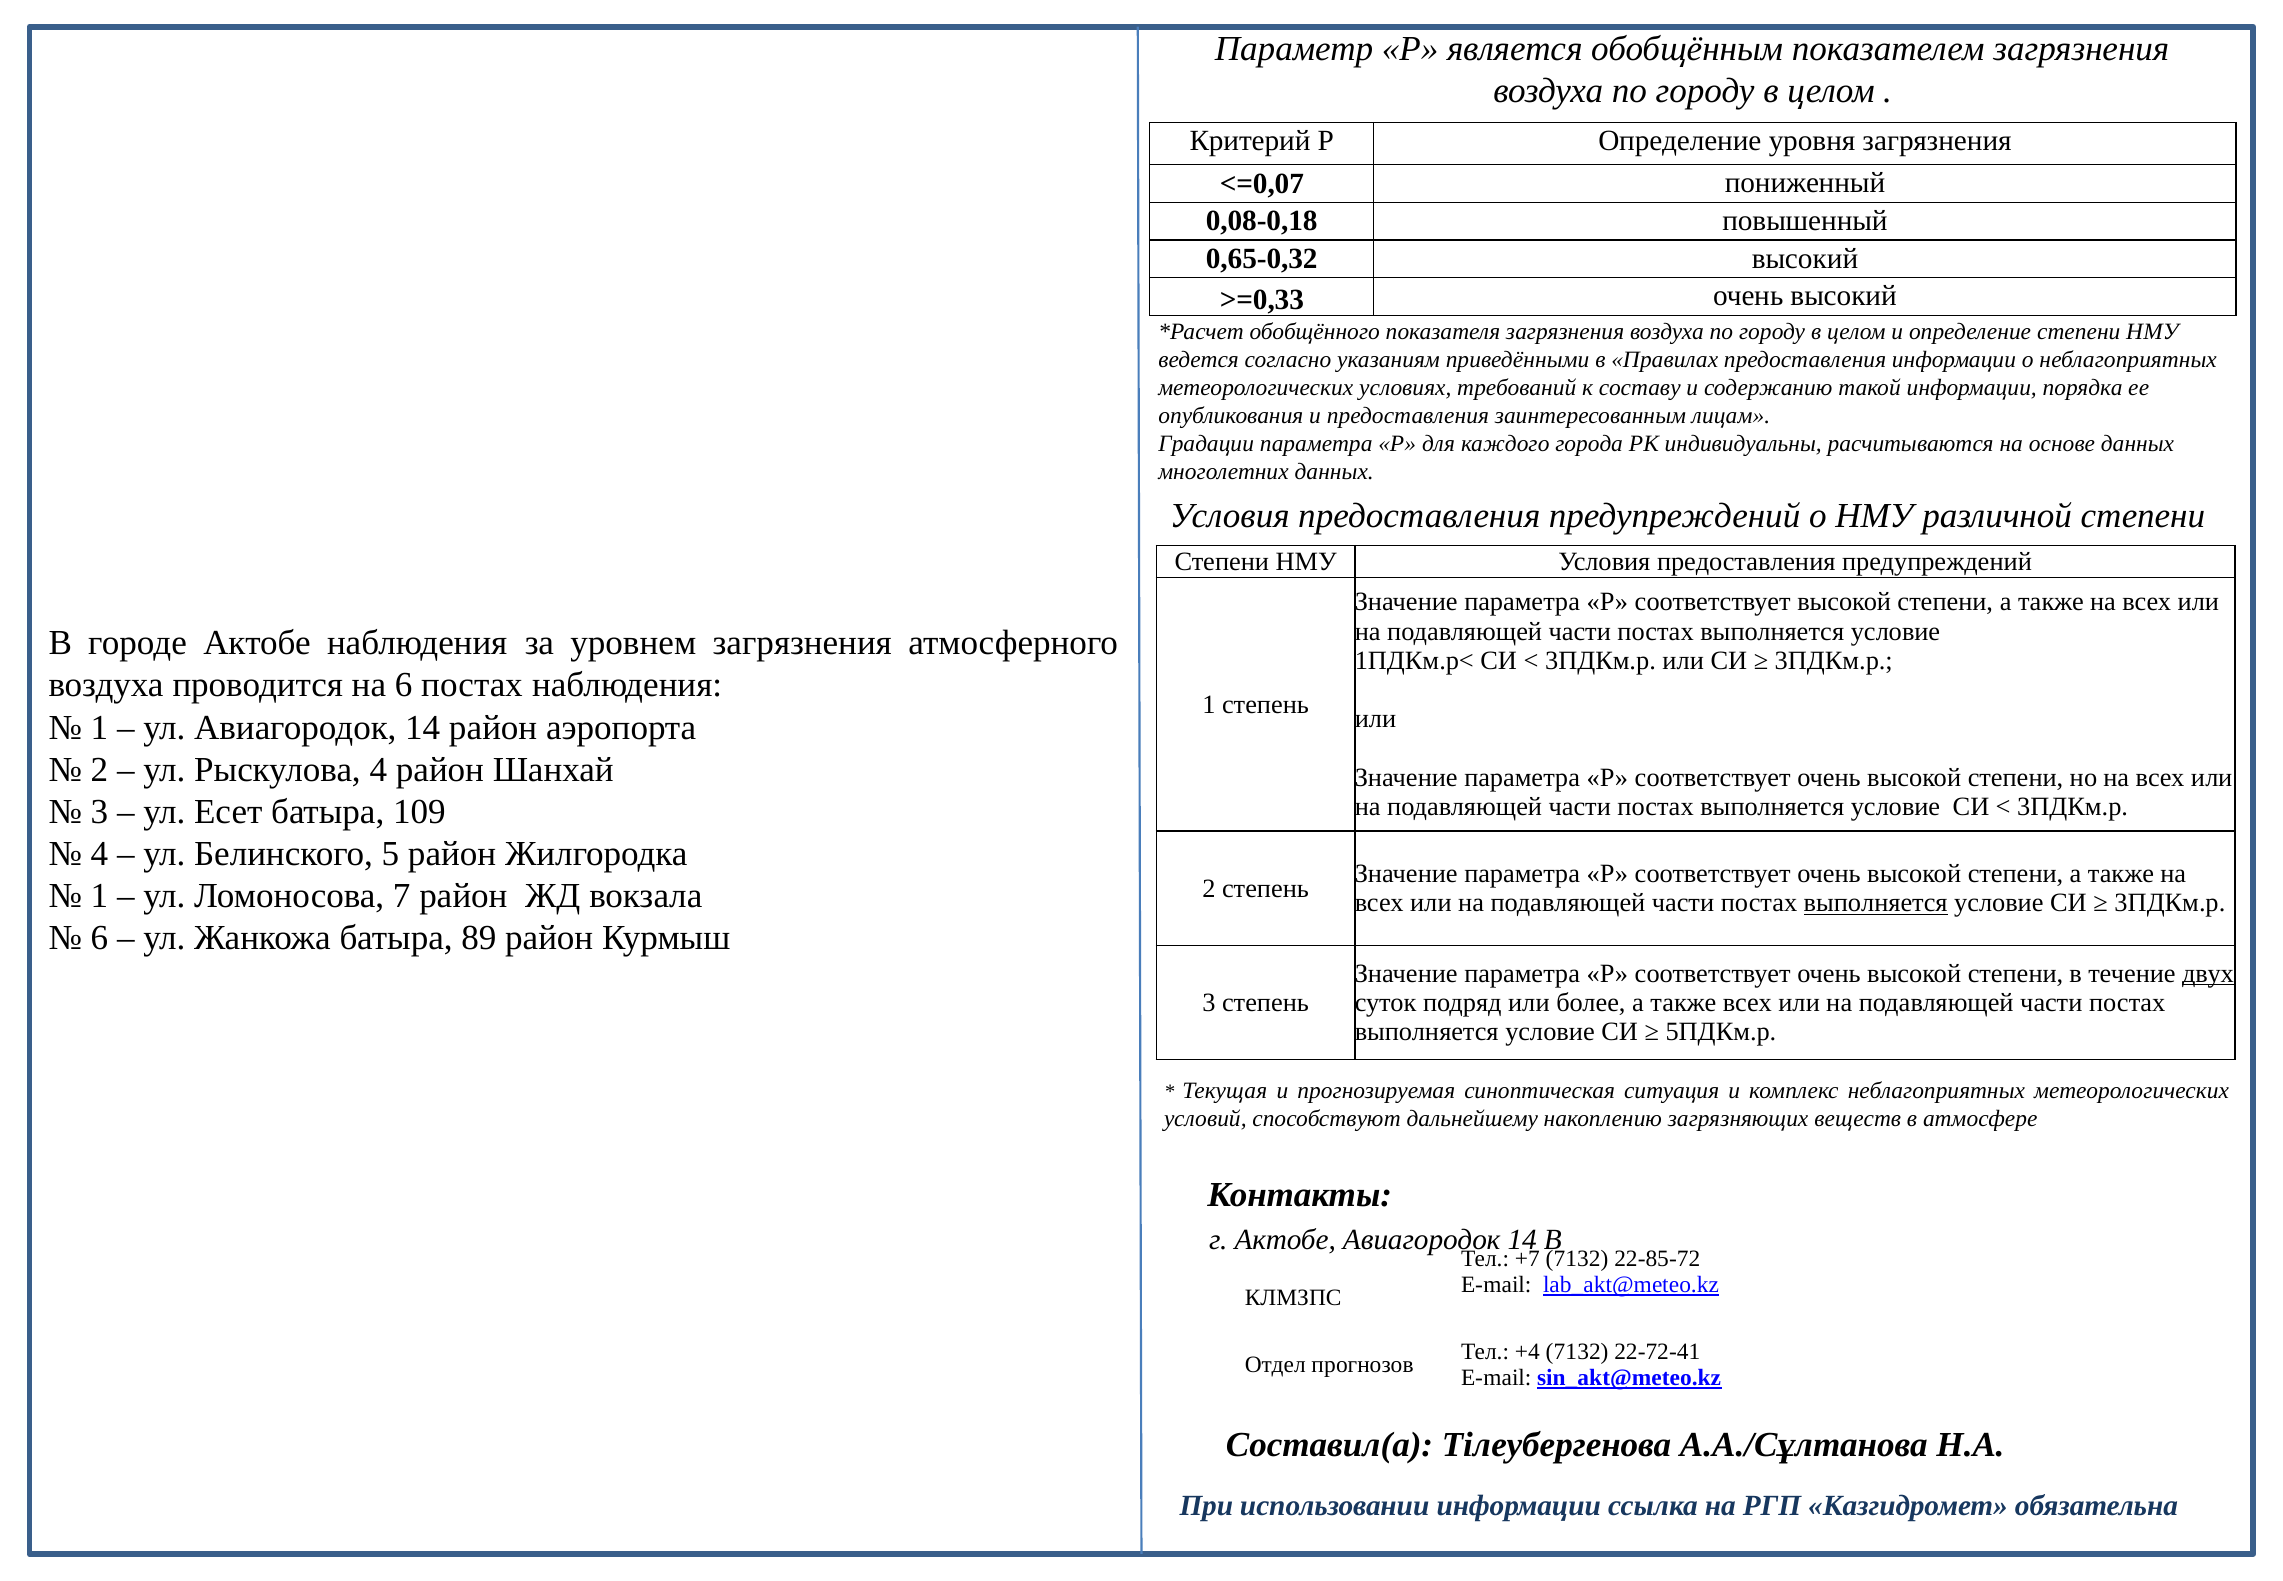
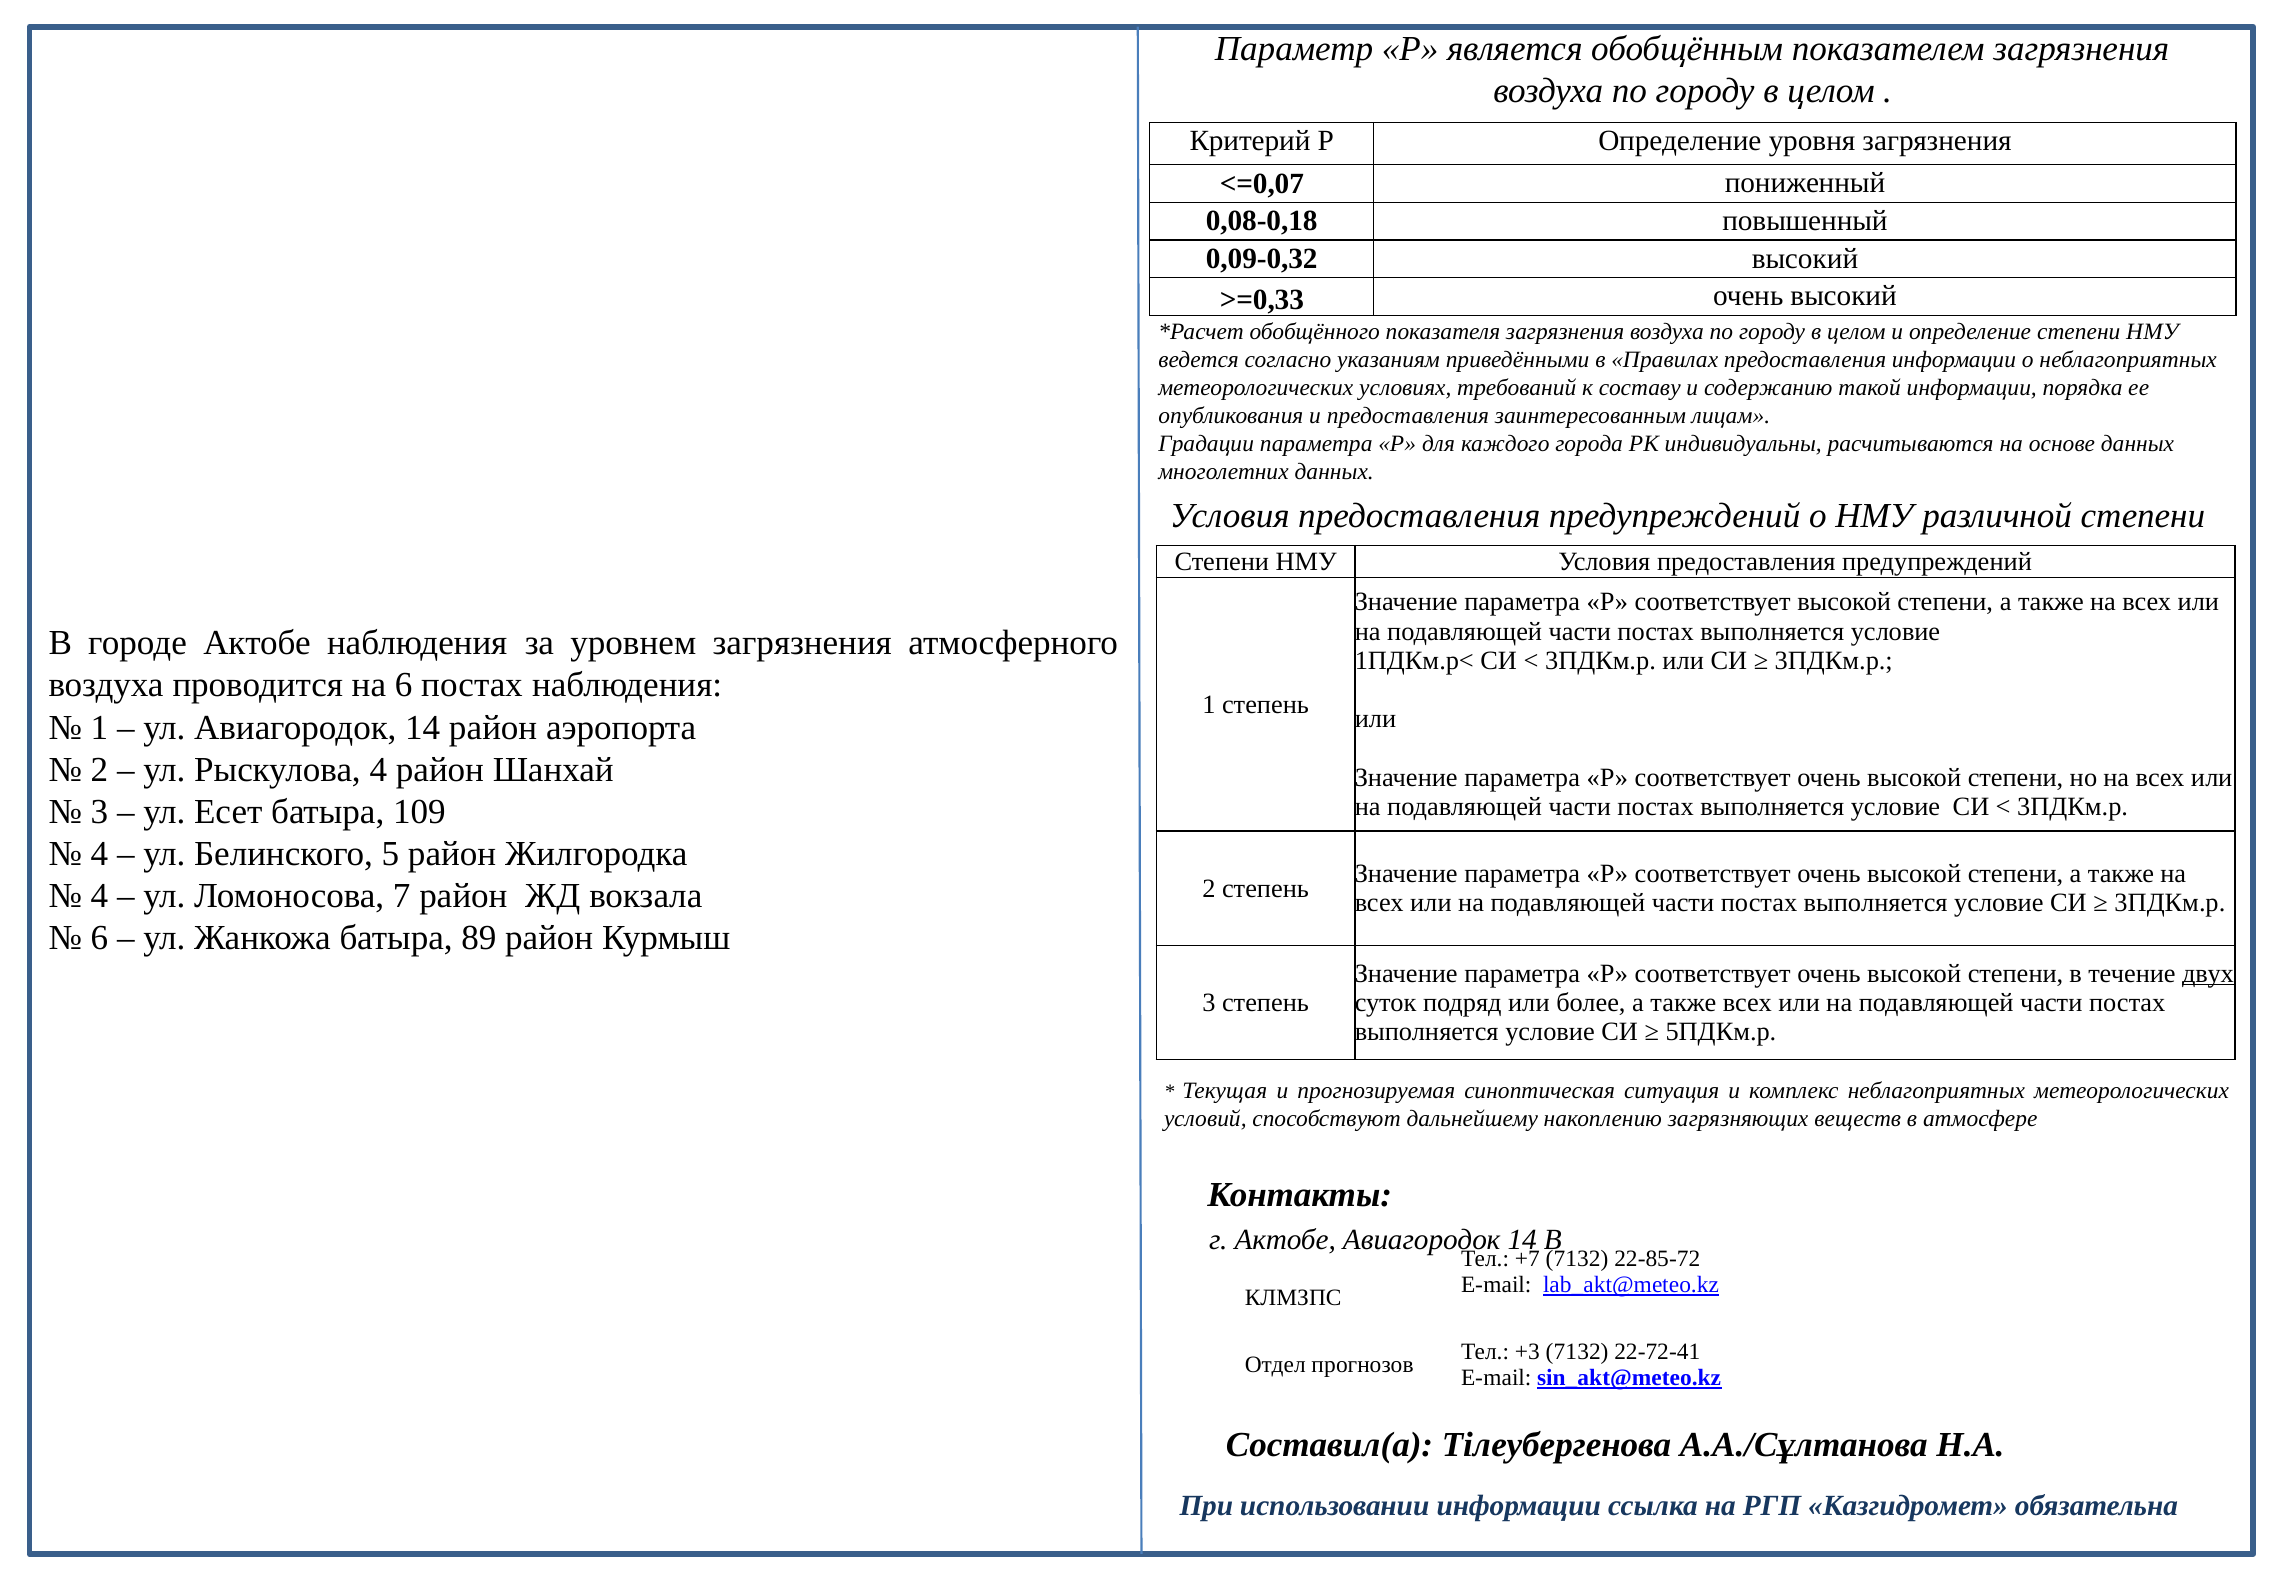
0,65-0,32: 0,65-0,32 -> 0,09-0,32 (1262, 259)
1: 1 -> 4 (99, 896)
выполняется underline: present -> none (1876, 903)
+4: +4 -> +3 (1527, 1351)
